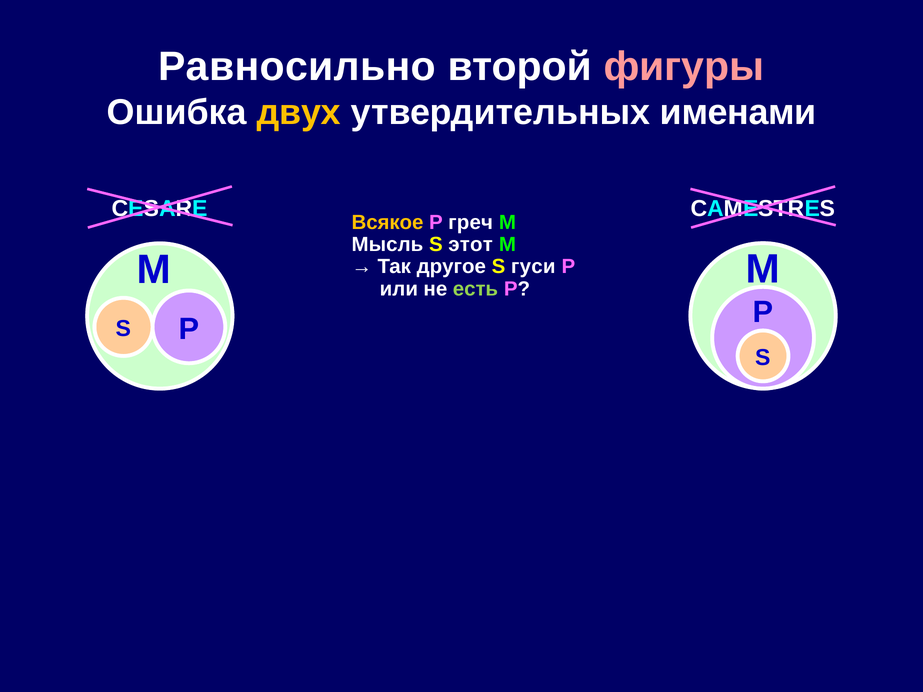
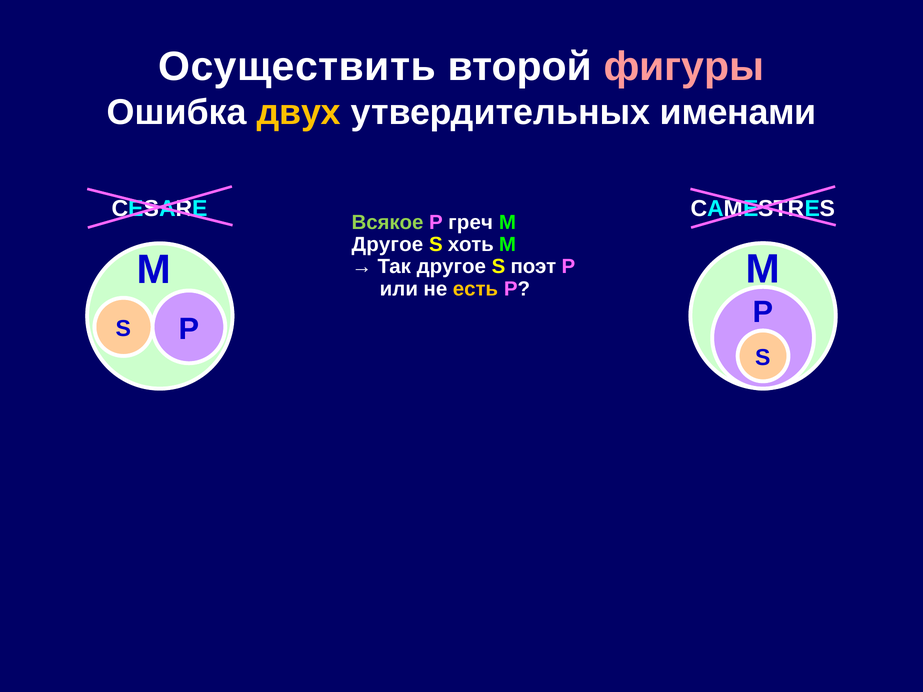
Равносильно: Равносильно -> Осуществить (297, 67)
Всякое colour: yellow -> light green (387, 223)
Мысль: Мысль -> Другое (387, 245)
этот: этот -> хоть (471, 245)
гуси: гуси -> поэт (533, 267)
есть colour: light green -> yellow (475, 289)
